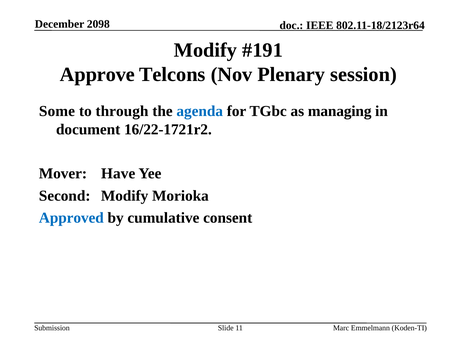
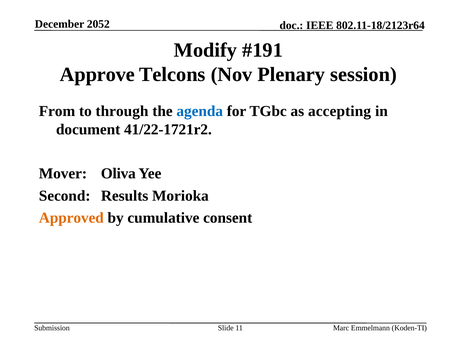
2098: 2098 -> 2052 (98, 24)
Some: Some -> From (57, 112)
managing: managing -> accepting (340, 112)
16/22-1721r2: 16/22-1721r2 -> 41/22-1721r2 (168, 130)
Have: Have -> Oliva (118, 174)
Second Modify: Modify -> Results (125, 196)
Approved colour: blue -> orange (71, 218)
